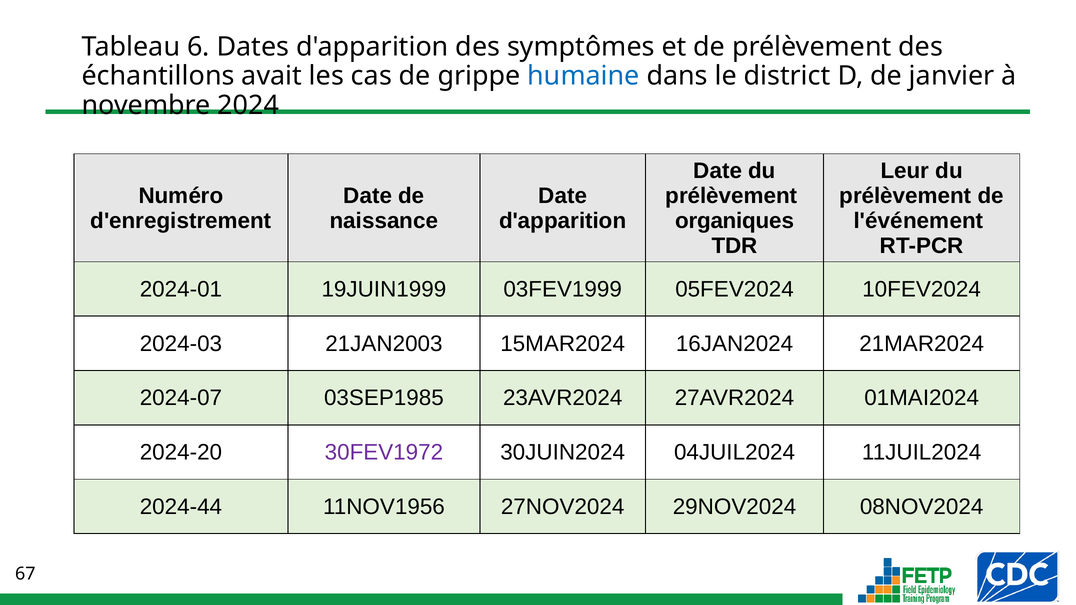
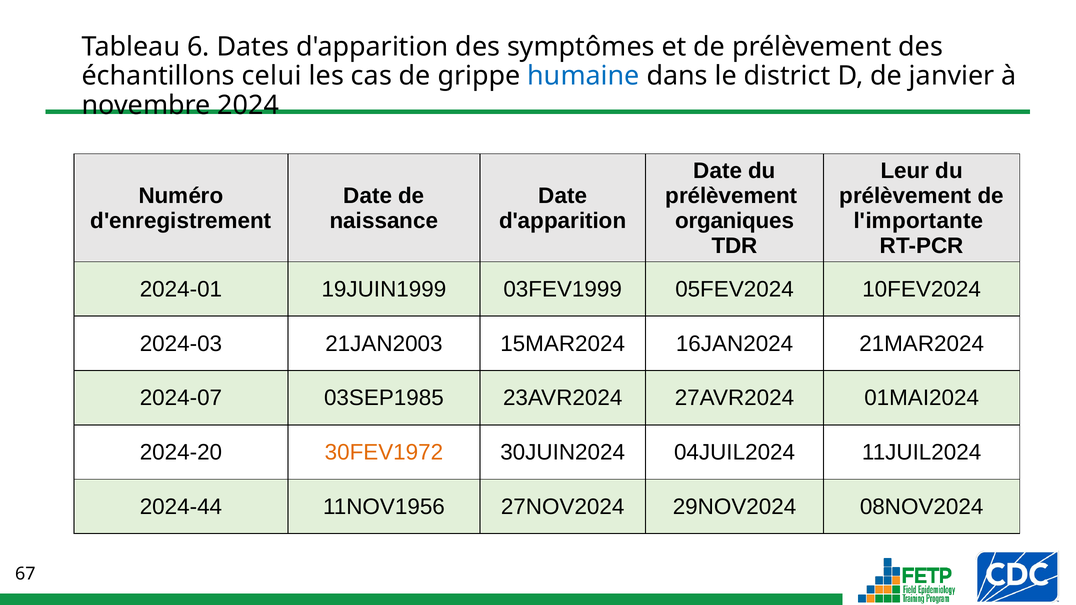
avait: avait -> celui (272, 76)
l'événement: l'événement -> l'importante (918, 221)
30FEV1972 colour: purple -> orange (384, 453)
